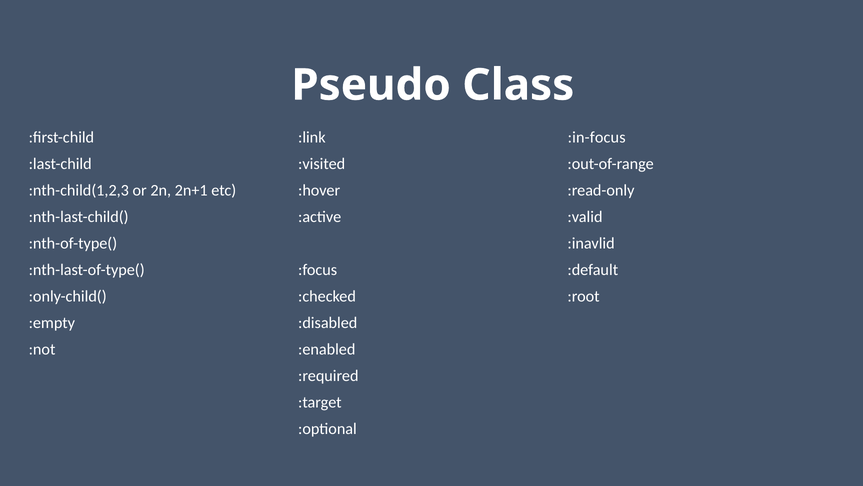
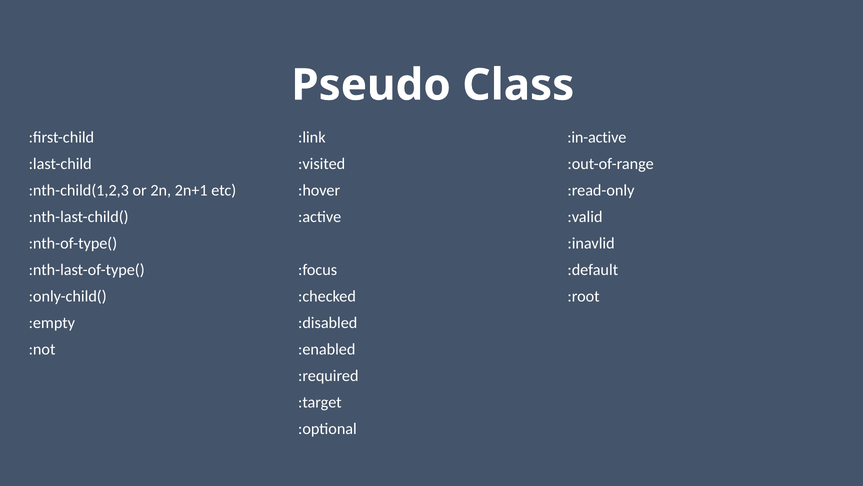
:in-focus: :in-focus -> :in-active (597, 137)
